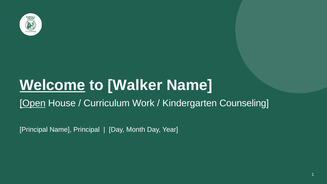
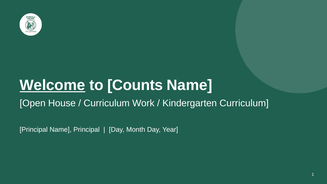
Walker: Walker -> Counts (135, 85)
Open underline: present -> none (33, 103)
Kindergarten Counseling: Counseling -> Curriculum (244, 103)
